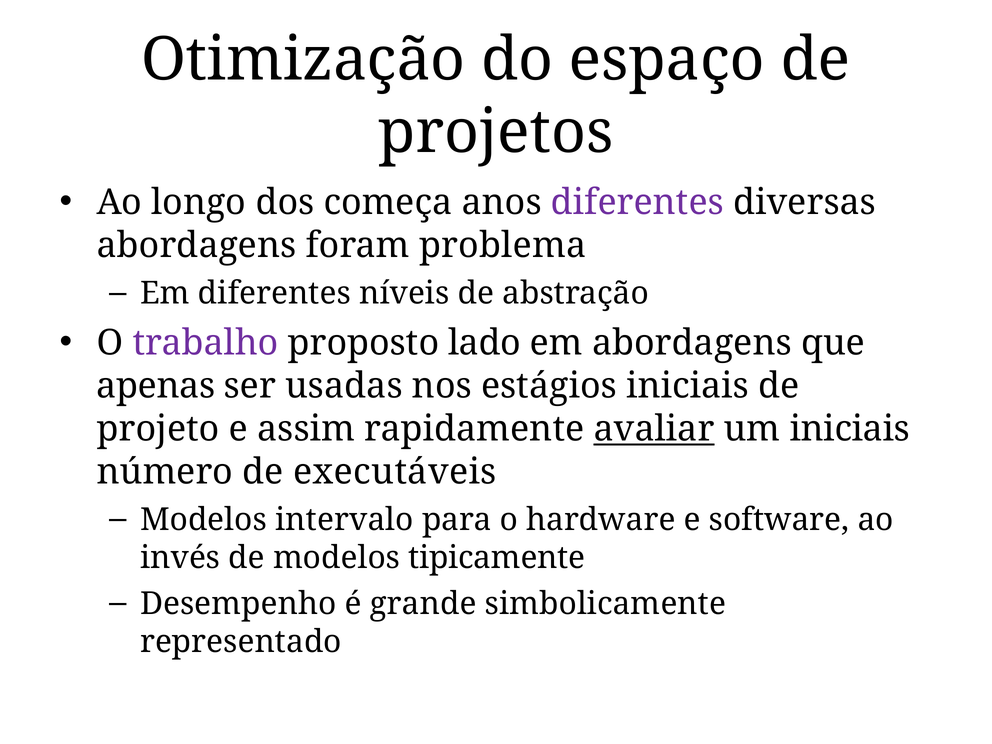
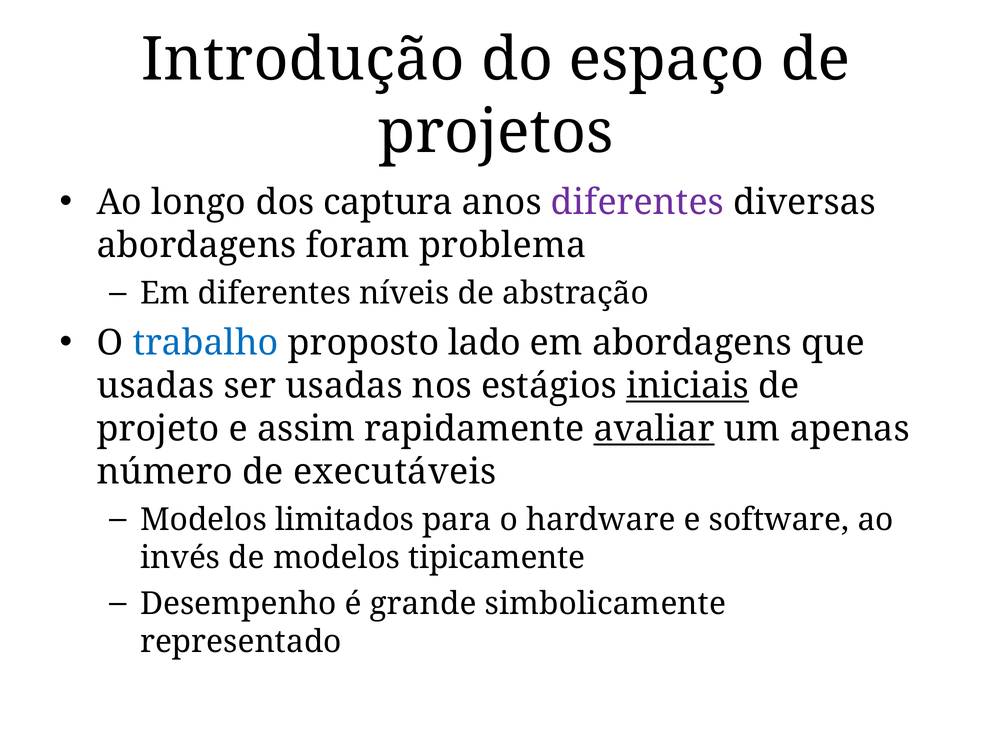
Otimização: Otimização -> Introdução (303, 60)
começa: começa -> captura (388, 203)
trabalho colour: purple -> blue (205, 343)
apenas: apenas -> usadas (156, 386)
iniciais underline: none -> present (688, 386)
um iniciais: iniciais -> apenas (850, 429)
intervalo: intervalo -> limitados (345, 520)
